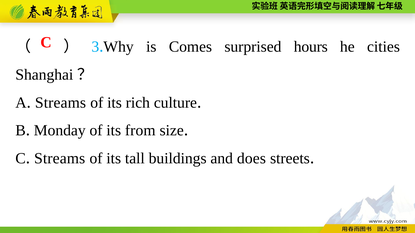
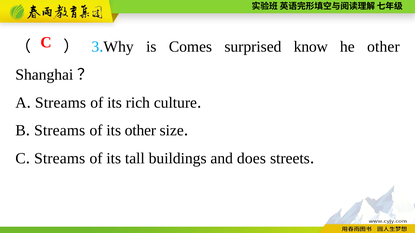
hours: hours -> know (311, 47)
he cities: cities -> other (383, 47)
Monday: Monday -> Streams (60, 131)
its from: from -> other (140, 131)
